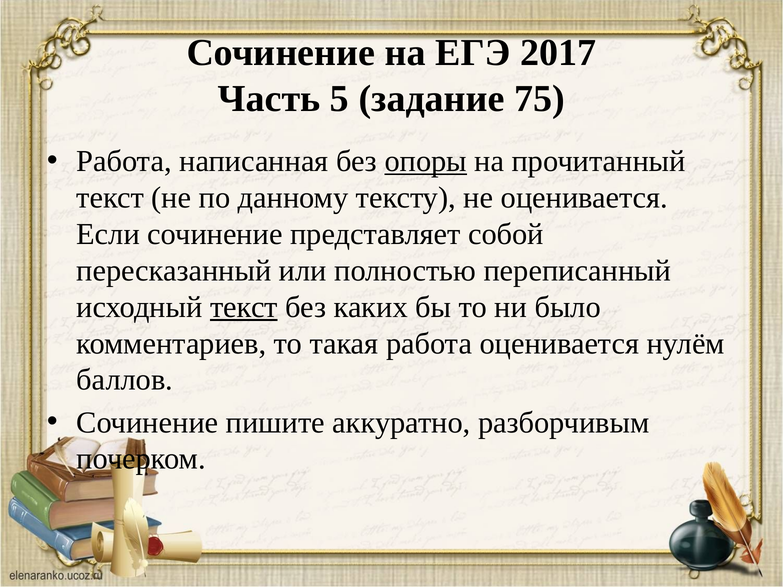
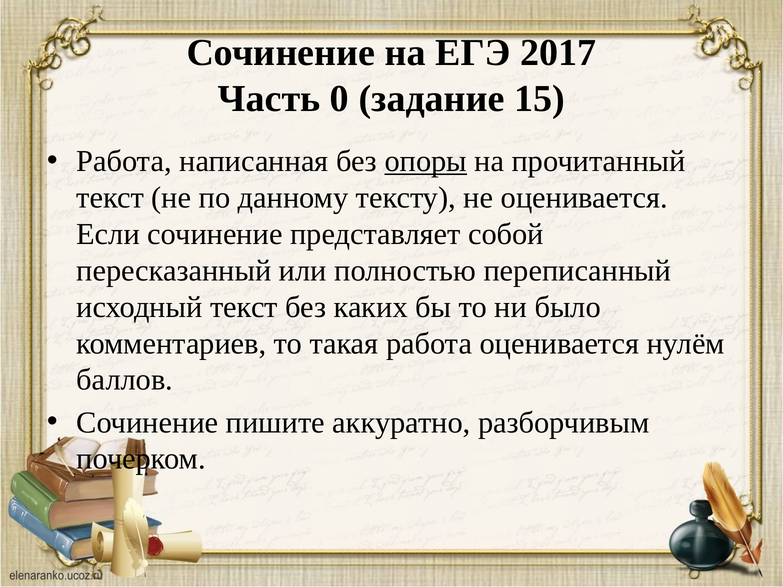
5: 5 -> 0 (339, 99)
75: 75 -> 15 (540, 99)
текст underline: present -> none (244, 307)
